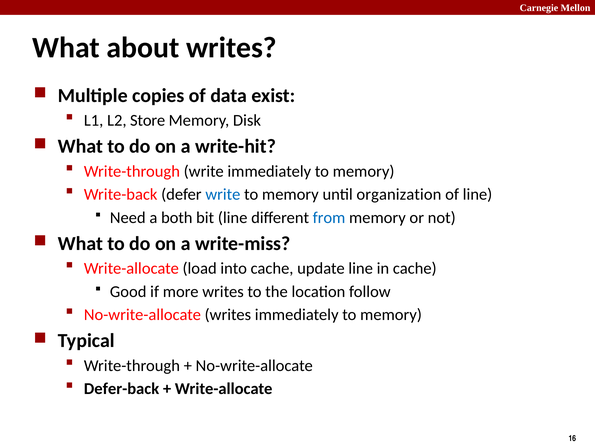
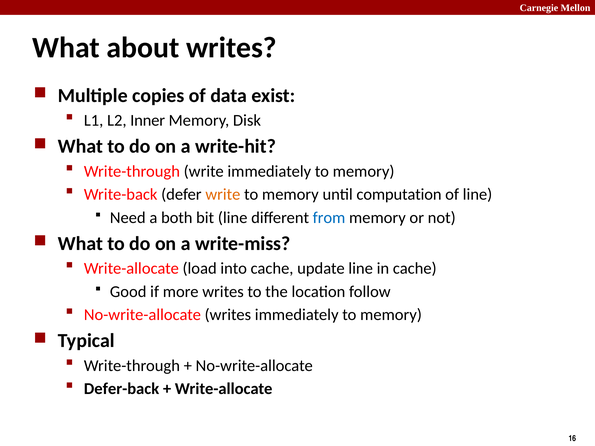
Store: Store -> Inner (148, 120)
write colour: blue -> orange (223, 195)
organization: organization -> computation (399, 195)
